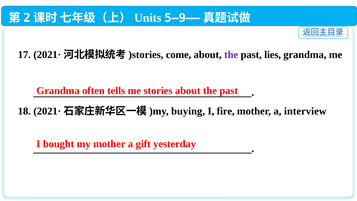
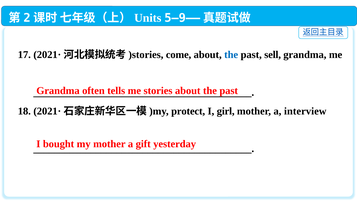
the colour: purple -> blue (231, 55)
lies: lies -> sell (273, 55)
buying: buying -> protect (188, 111)
fire: fire -> girl (226, 111)
